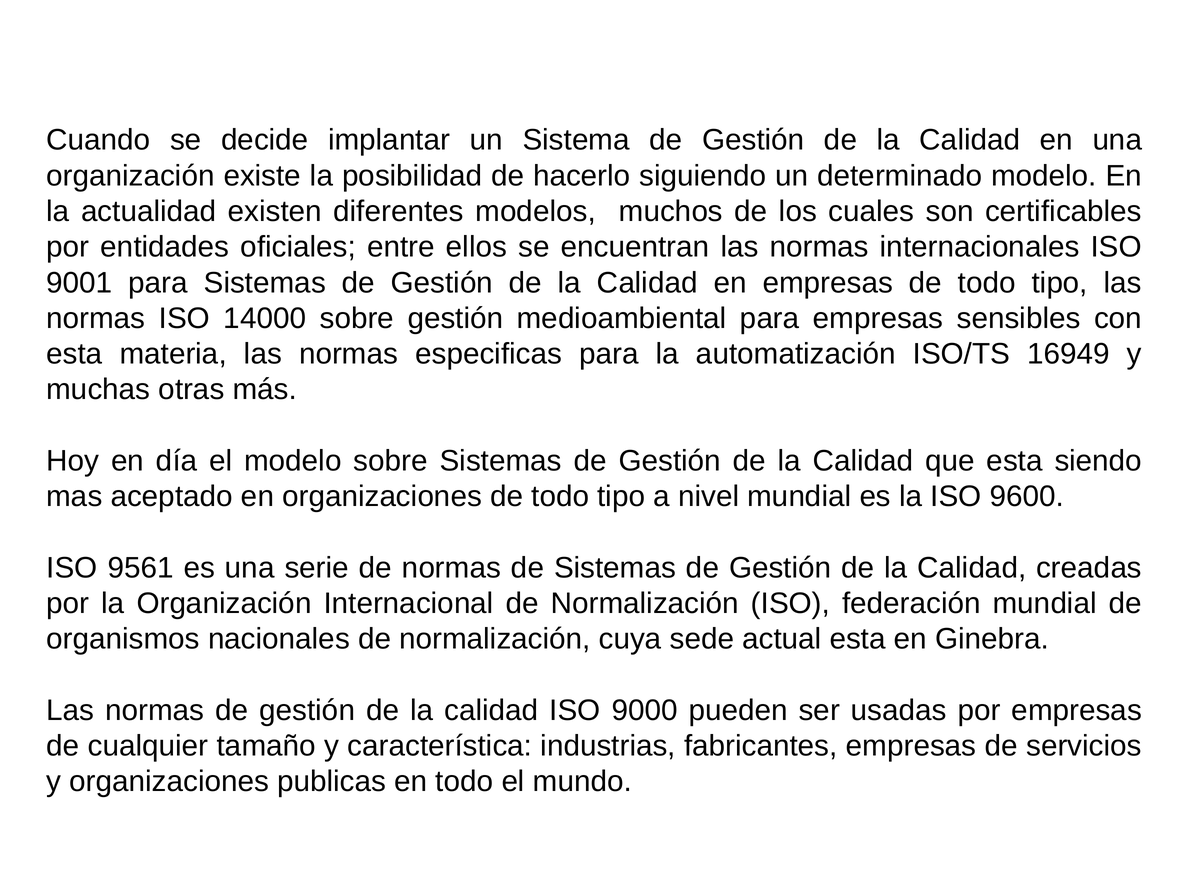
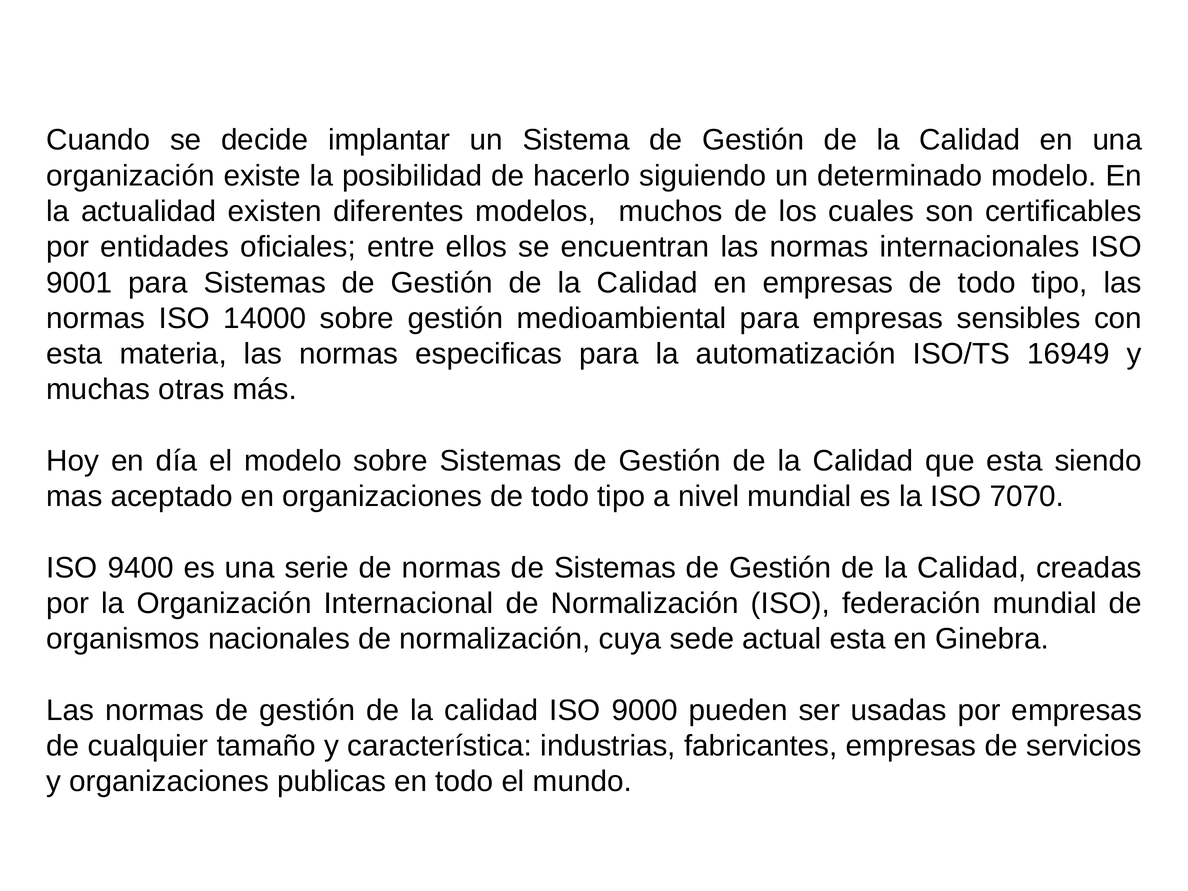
9600: 9600 -> 7070 (1027, 497)
9561: 9561 -> 9400 (141, 568)
